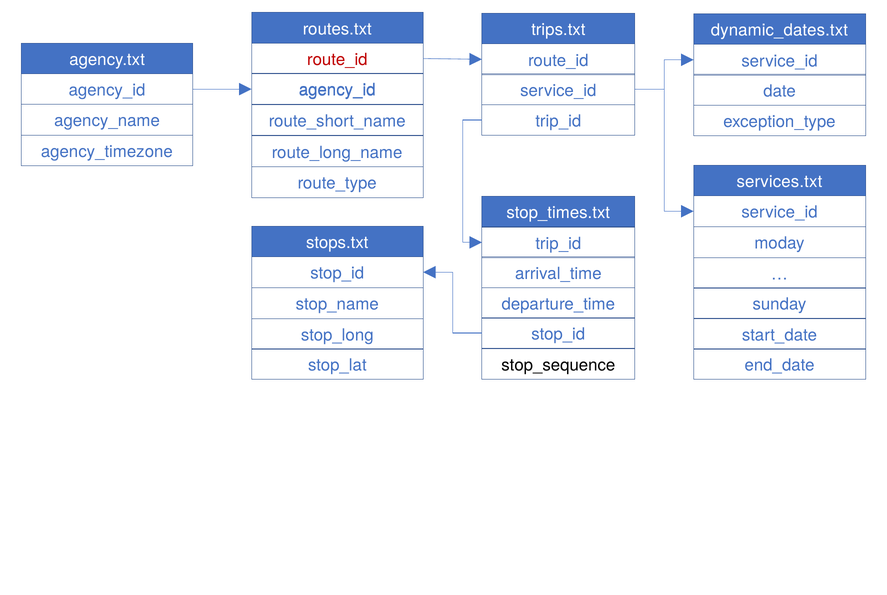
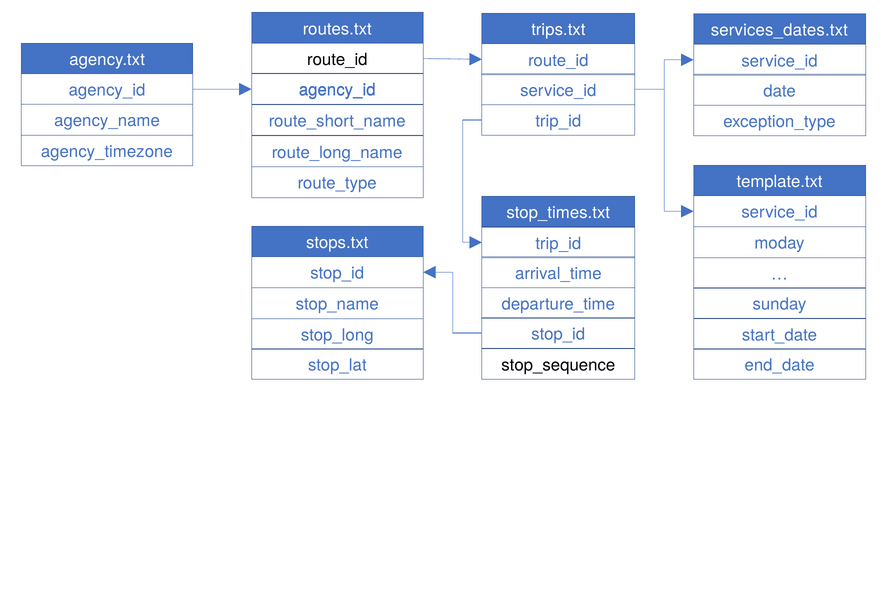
dynamic_dates.txt: dynamic_dates.txt -> services_dates.txt (779, 30)
route_id colour: red -> black (337, 60)
services.txt: services.txt -> template.txt (780, 182)
